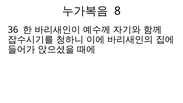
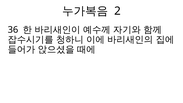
8: 8 -> 2 (117, 11)
